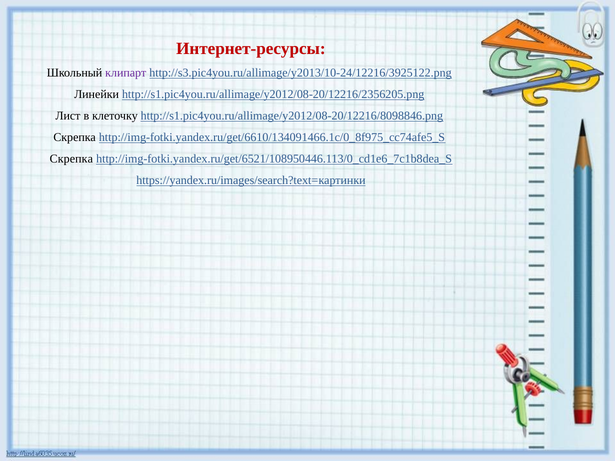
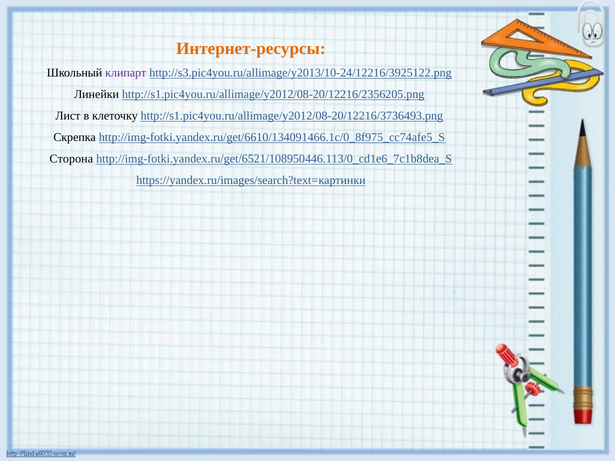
Интернет-ресурсы colour: red -> orange (251, 49)
http://s1.pic4you.ru/allimage/y2012/08-20/12216/8098846.png: http://s1.pic4you.ru/allimage/y2012/08-20/12216/8098846.png -> http://s1.pic4you.ru/allimage/y2012/08-20/12216/3736493.png (292, 116)
Скрепка: Скрепка -> Сторона (71, 159)
